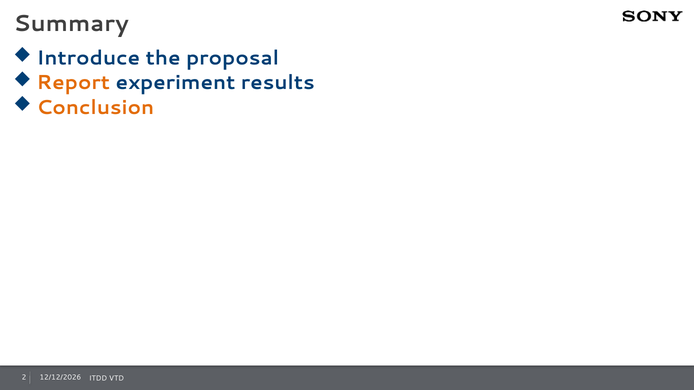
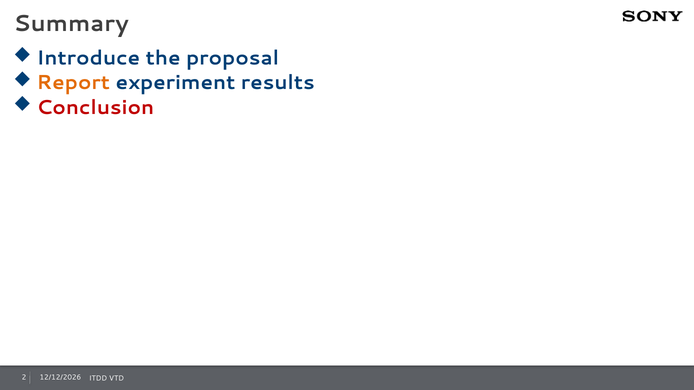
Conclusion colour: orange -> red (95, 107)
